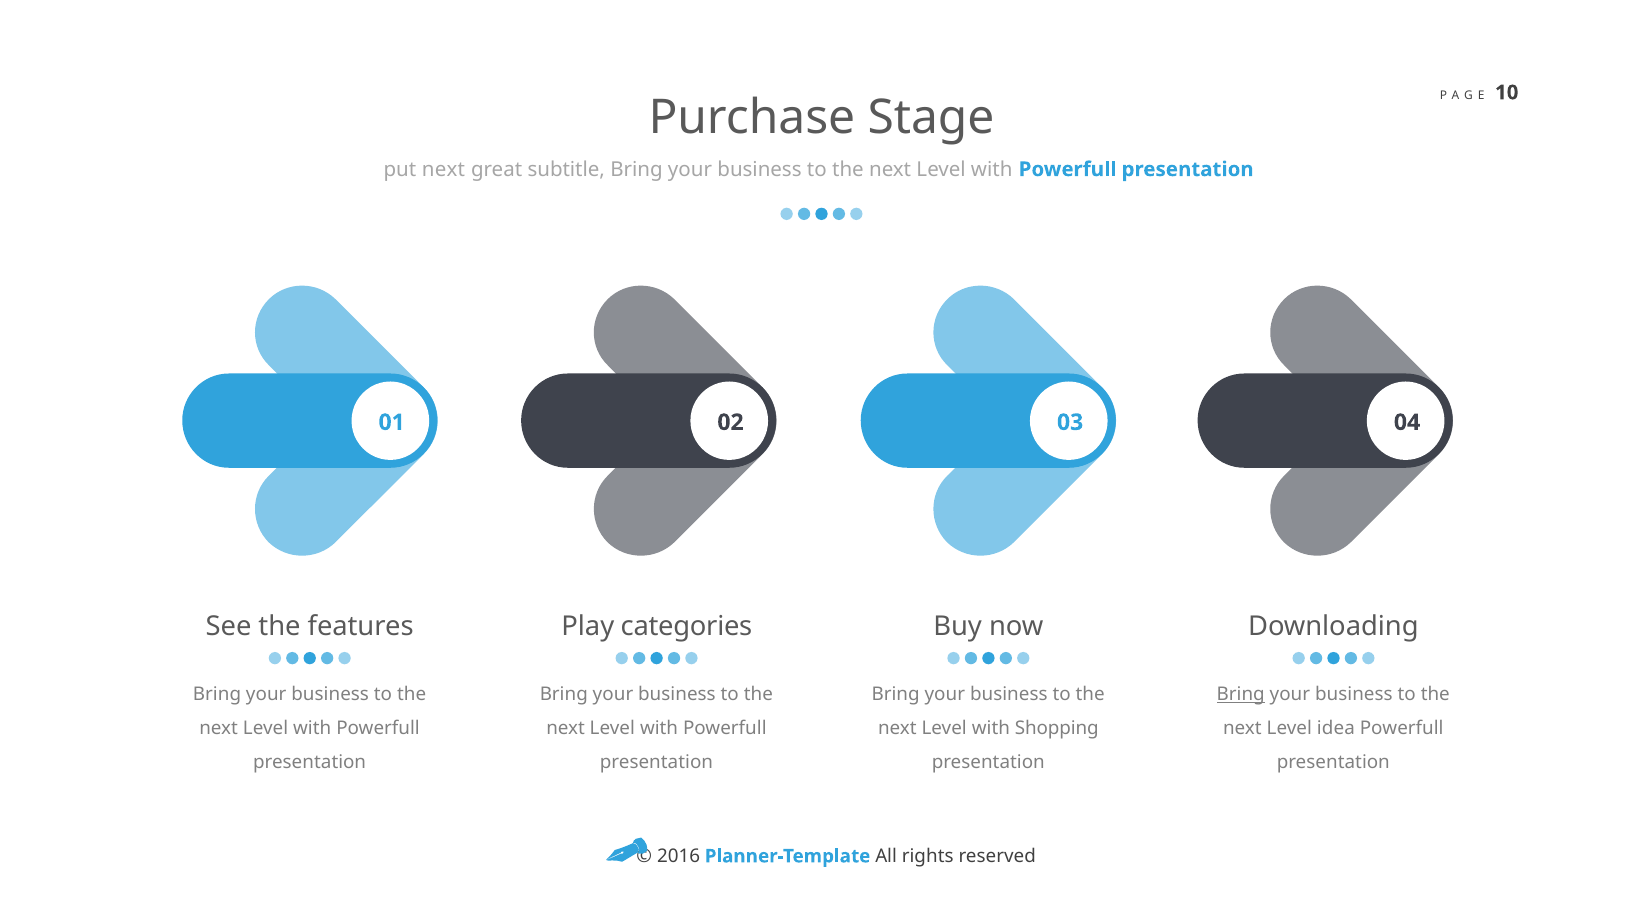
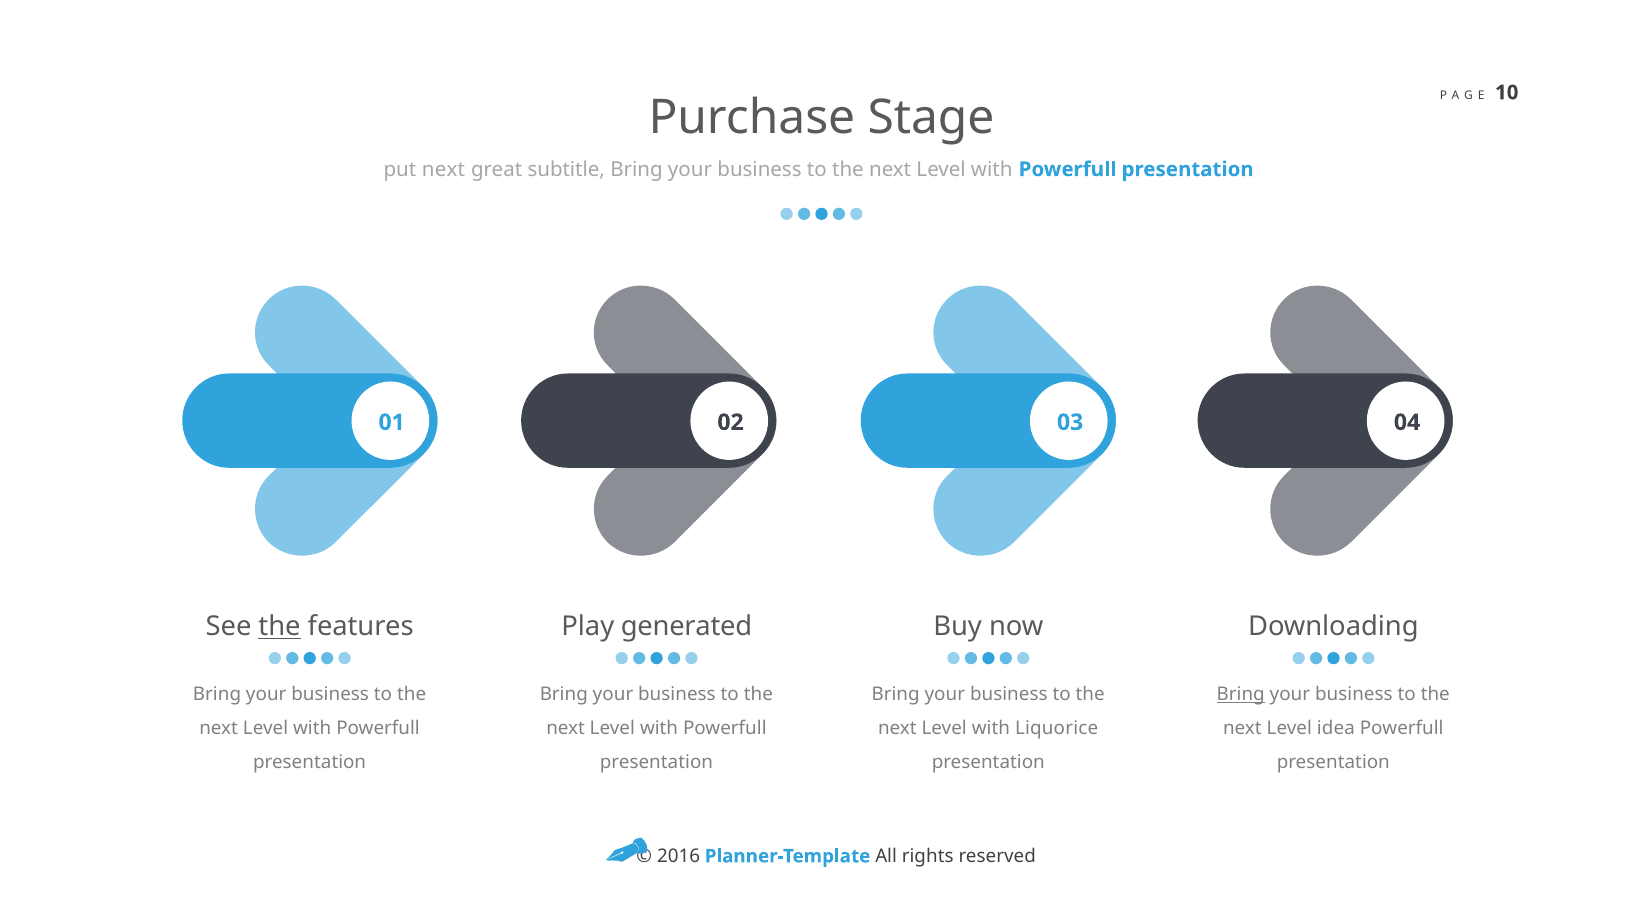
the underline: none -> present (279, 627)
categories: categories -> generated (687, 627)
Shopping: Shopping -> Liquorice (1057, 728)
